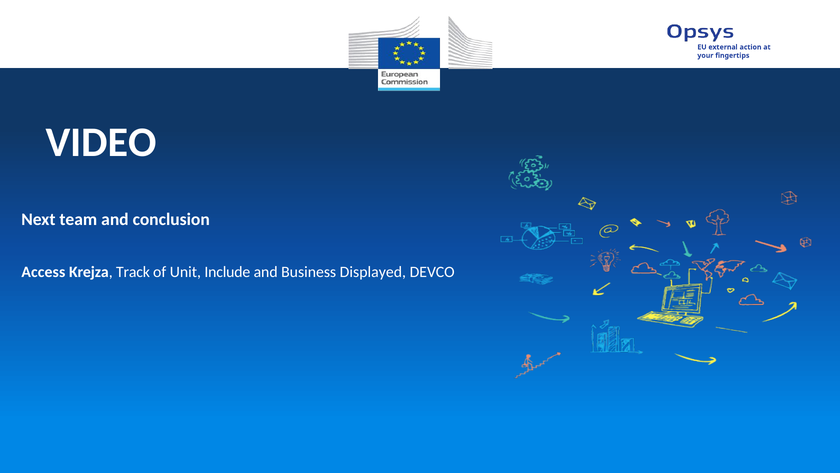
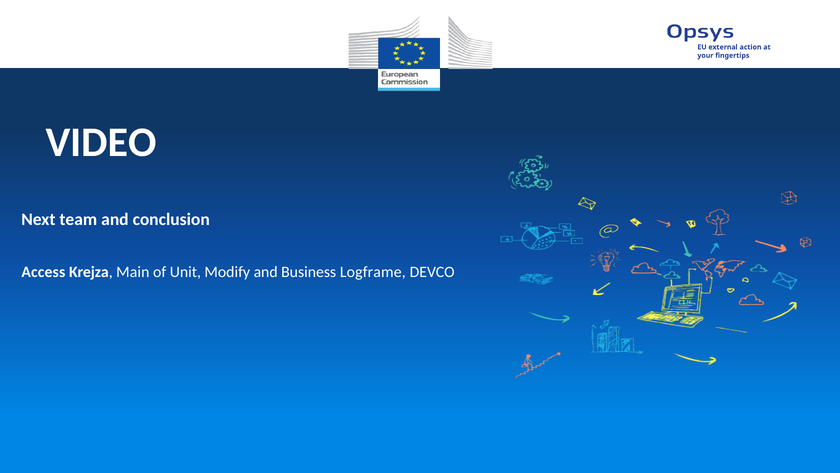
Track: Track -> Main (133, 272)
Include: Include -> Modify (227, 272)
Displayed: Displayed -> Logframe (373, 272)
